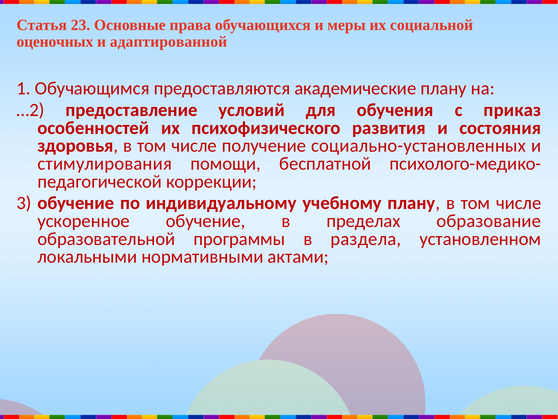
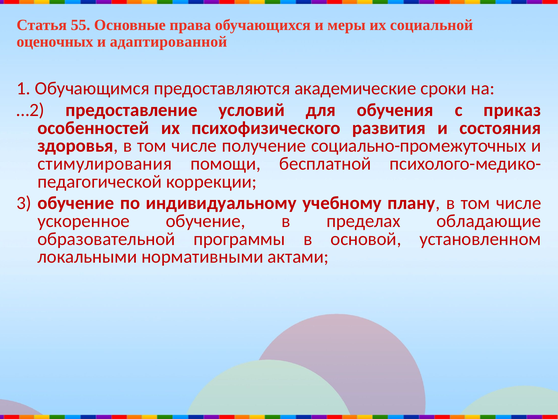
23: 23 -> 55 (81, 25)
академические плану: плану -> сроки (444, 88)
социально-установленных: социально-установленных -> социально-промежуточных (419, 146)
образование: образование -> обладающие (489, 221)
раздела: раздела -> основой (366, 239)
